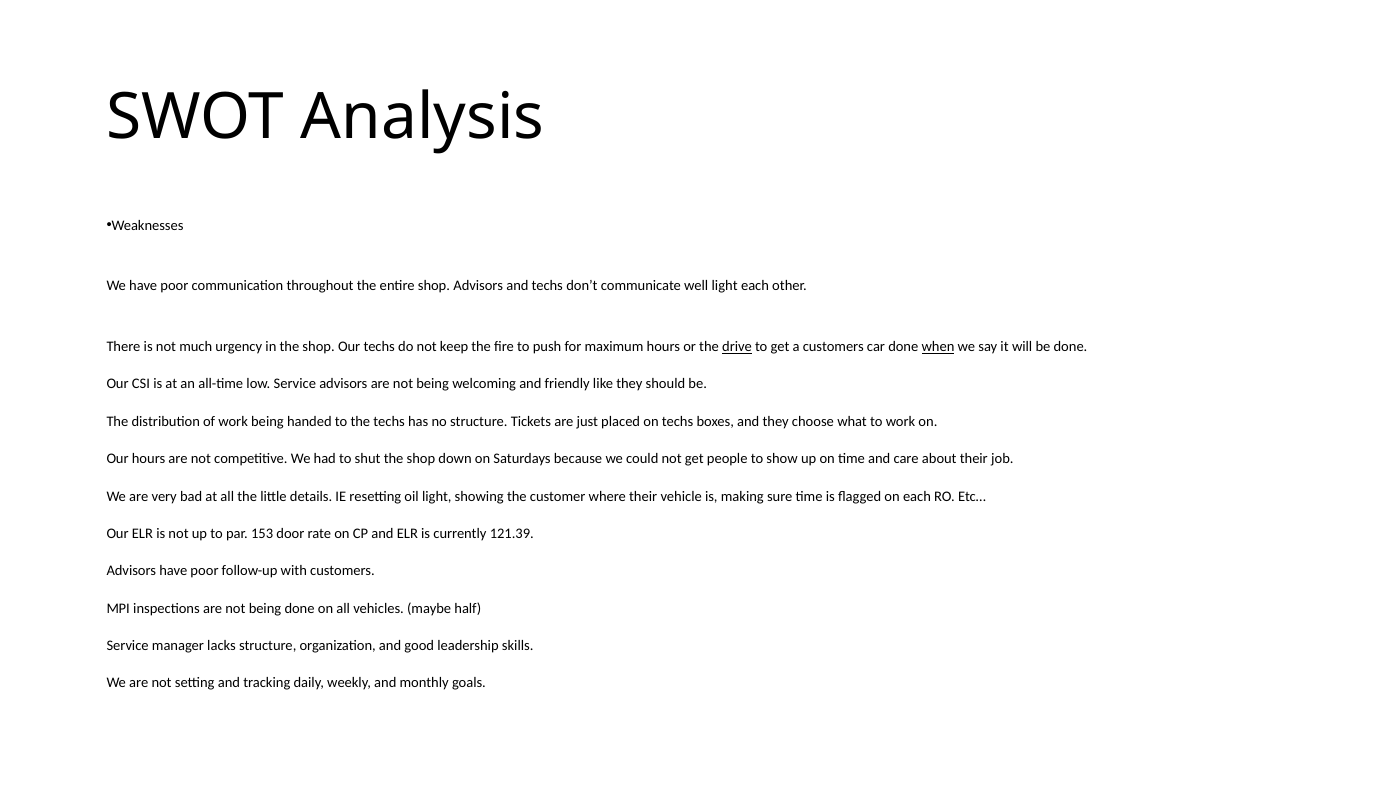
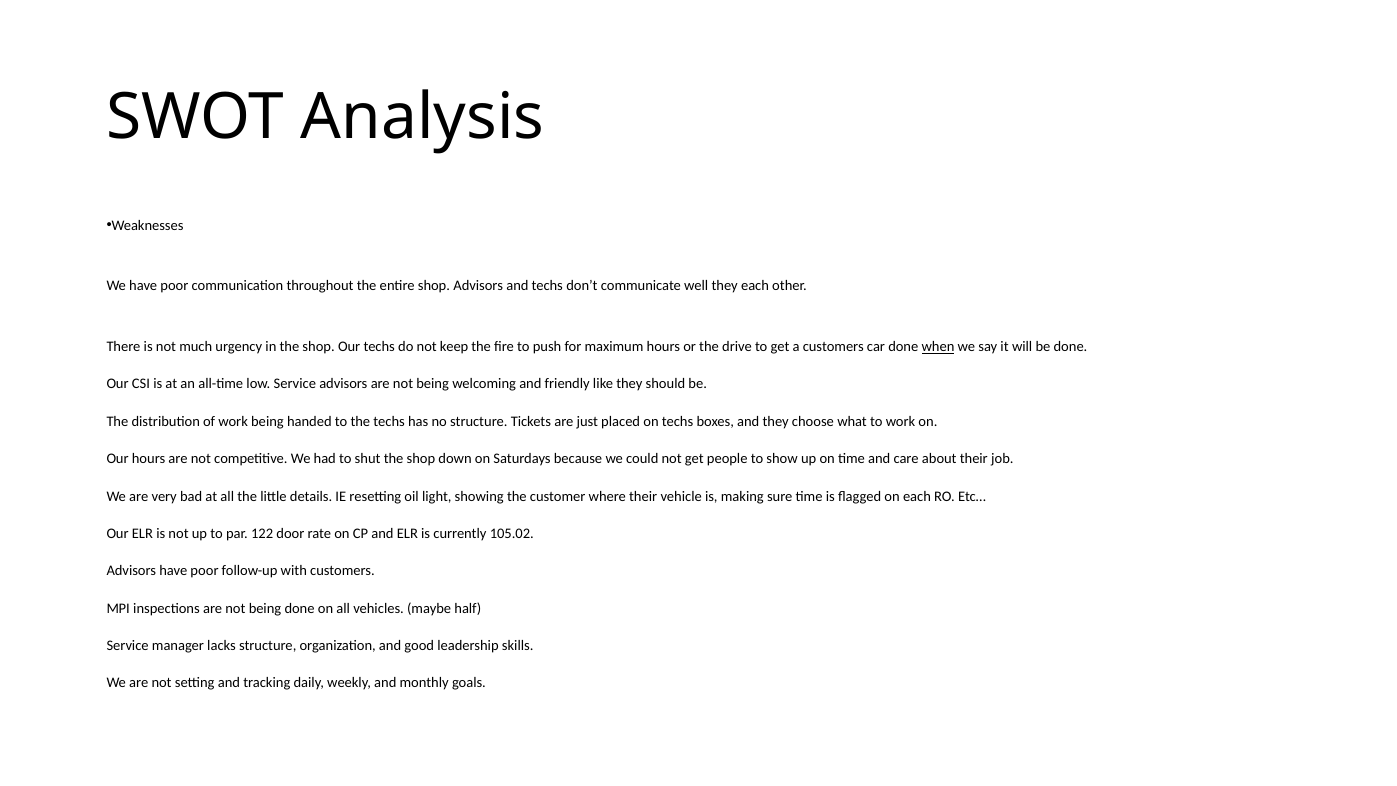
well light: light -> they (725, 286)
drive underline: present -> none (737, 347)
153: 153 -> 122 (262, 534)
121.39: 121.39 -> 105.02 (512, 534)
